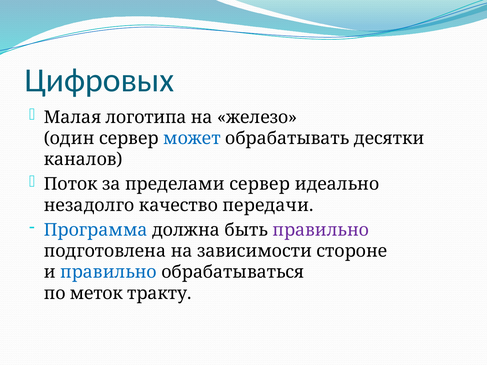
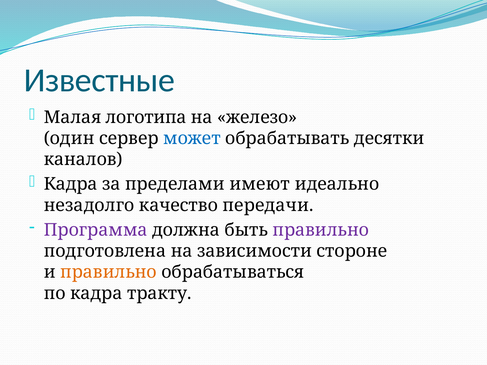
Цифровых: Цифровых -> Известные (99, 80)
Поток: Поток -> Кадра (71, 184)
пределами сервер: сервер -> имеют (260, 184)
Программа colour: blue -> purple (96, 230)
правильно colour: blue -> orange (108, 272)
по меток: меток -> кадра (96, 293)
